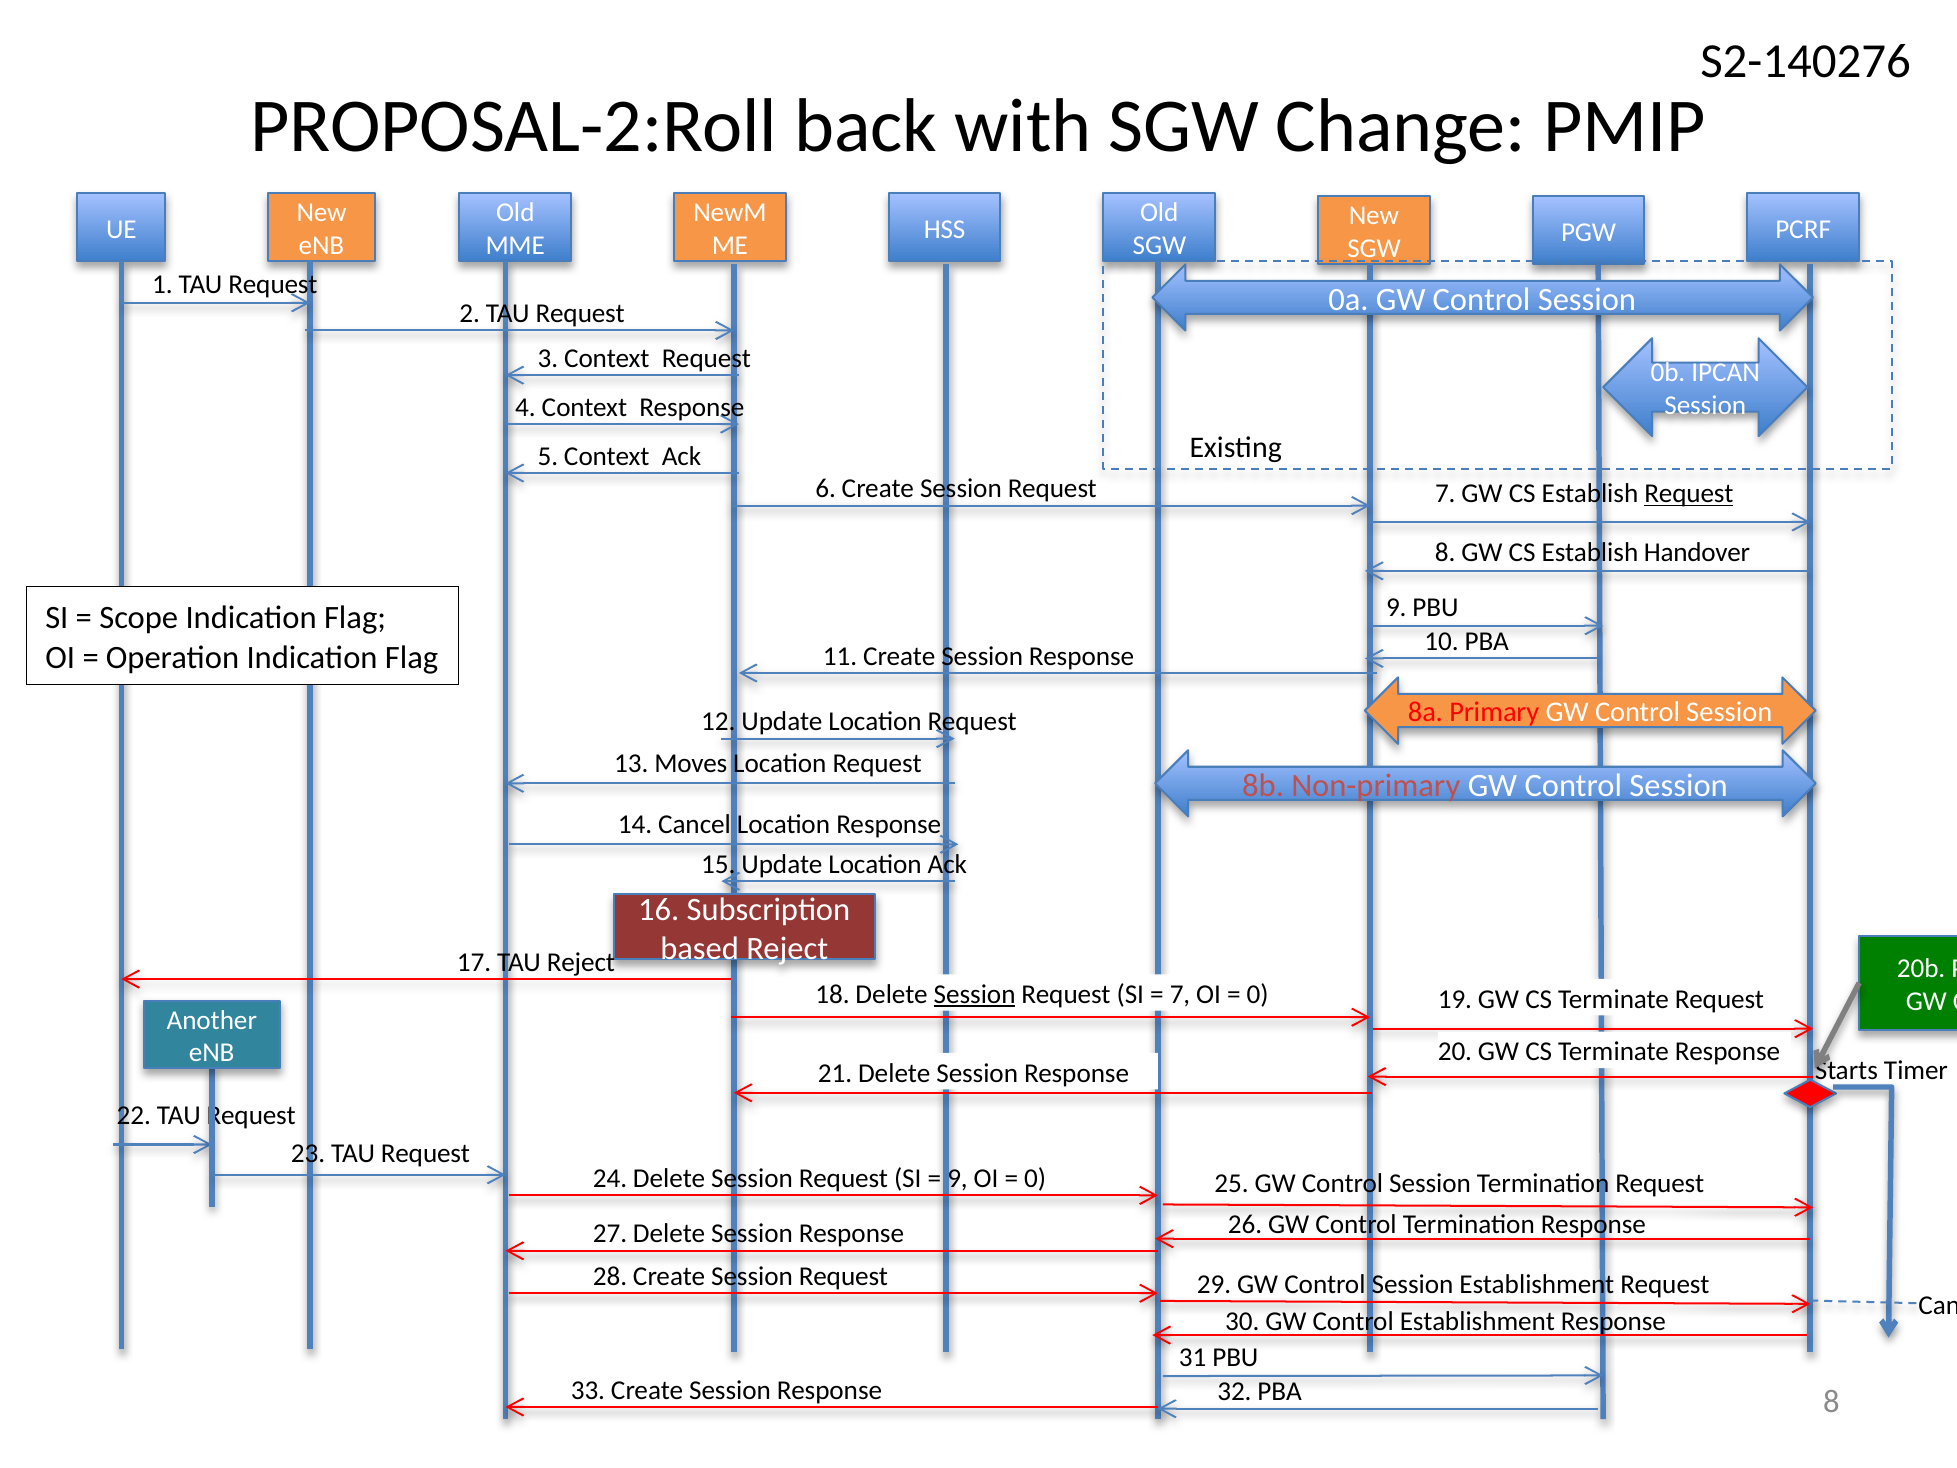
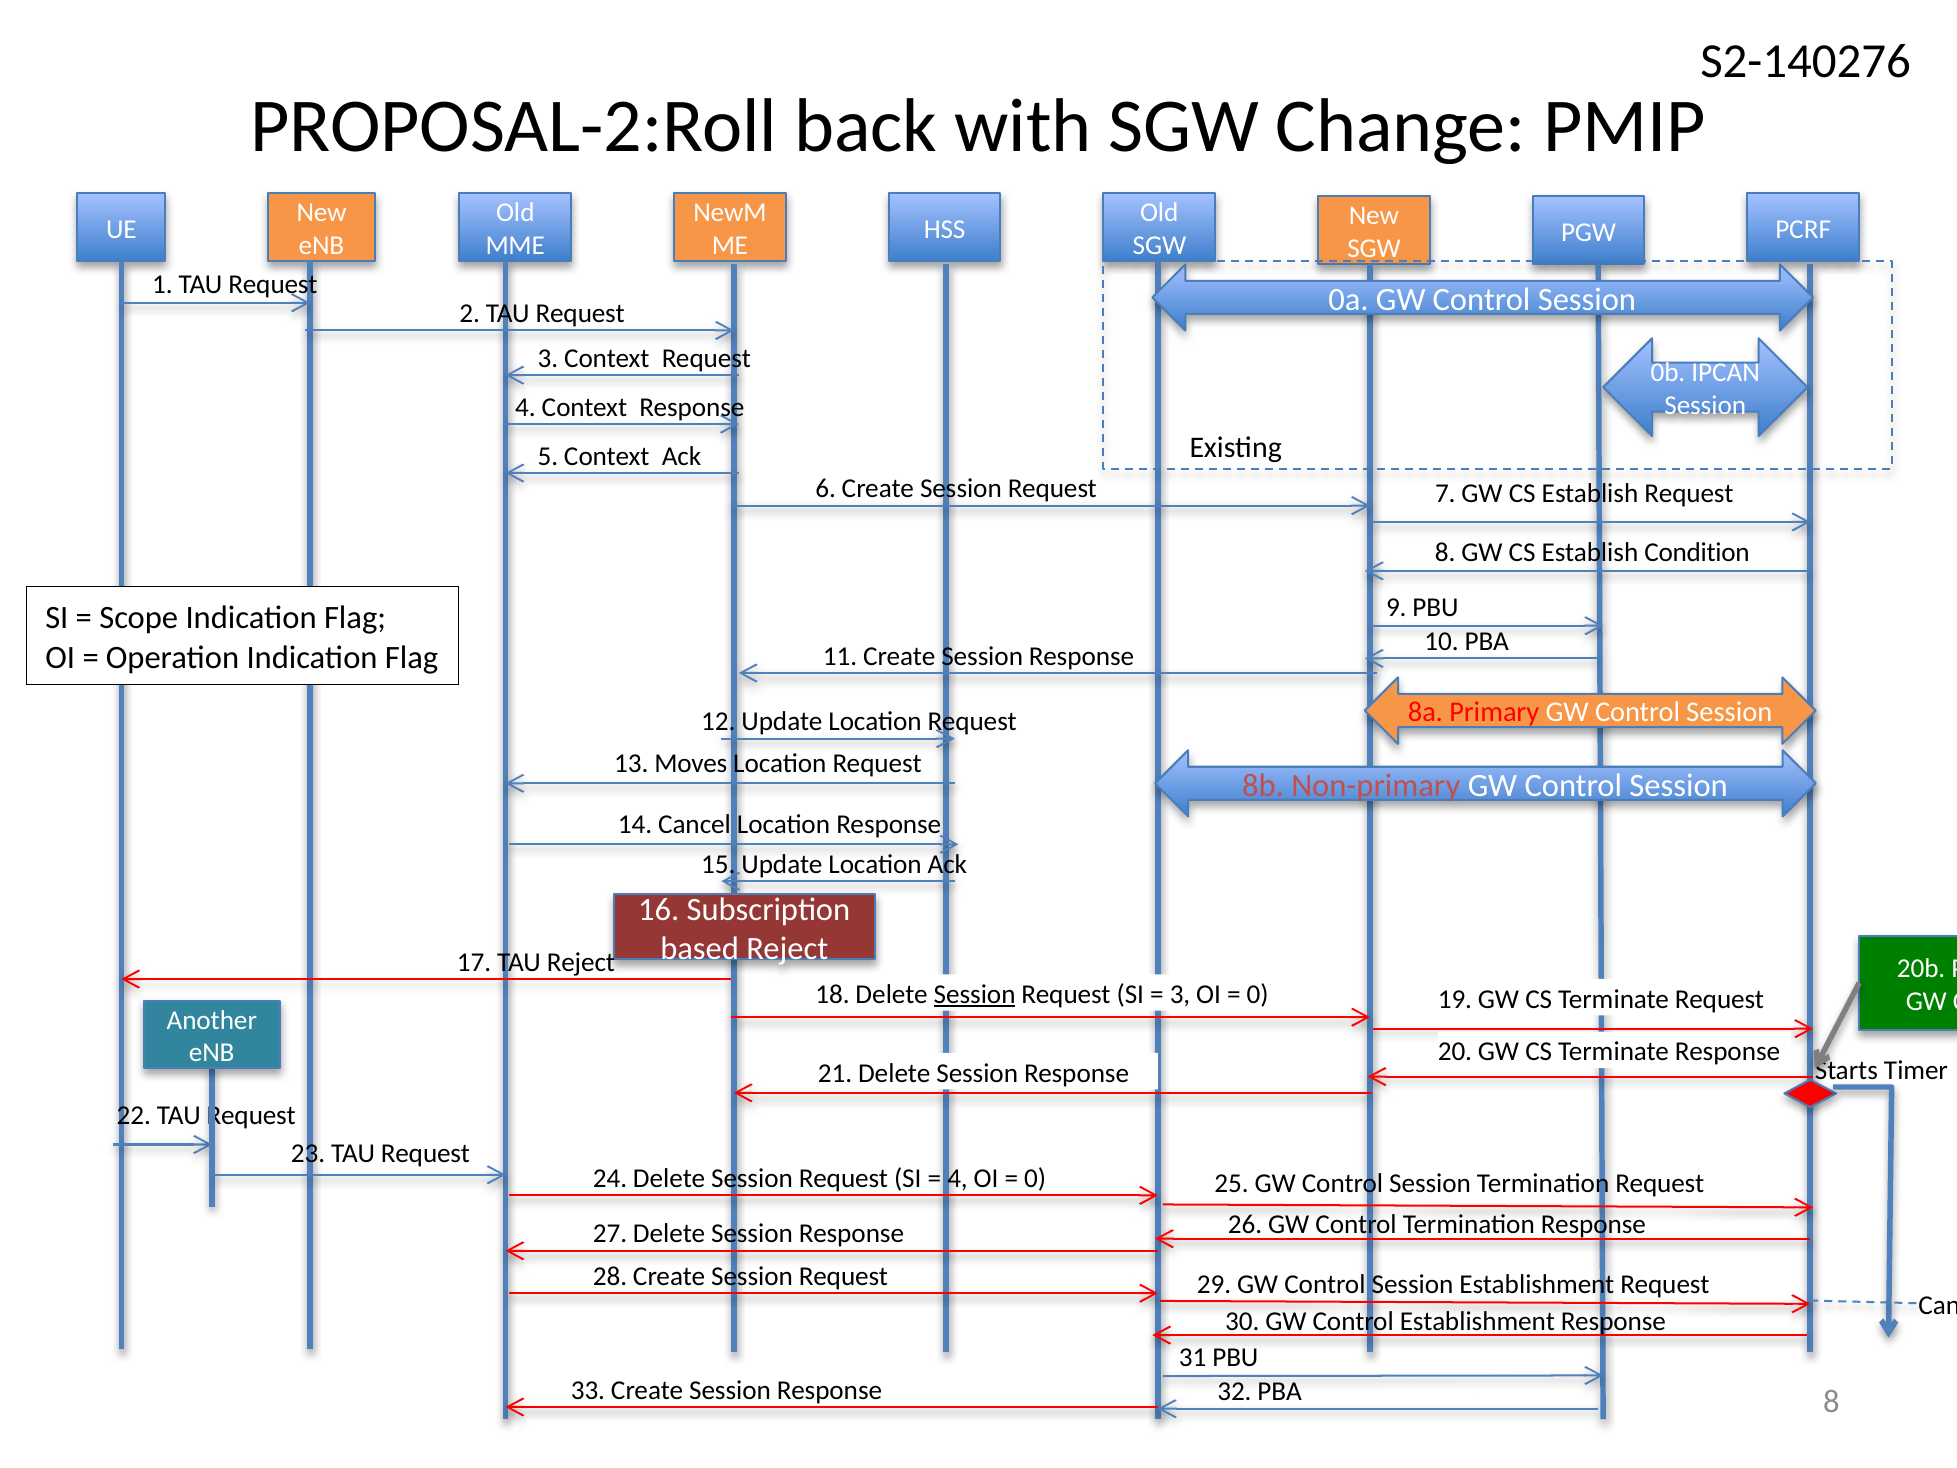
Request underline: present -> none (1689, 494)
Handover: Handover -> Condition (1697, 552)
7: 7 -> 3 (1180, 994)
9: 9 -> 4 (957, 1178)
